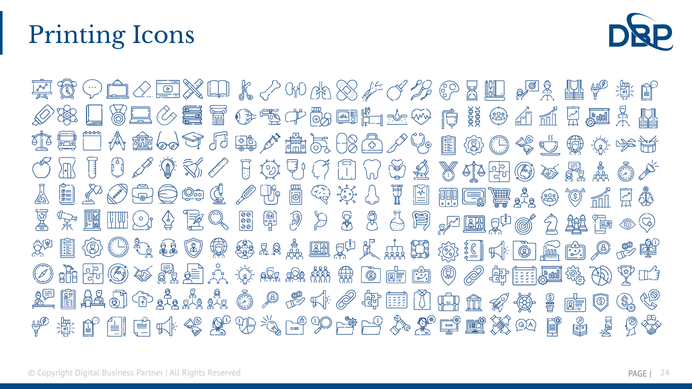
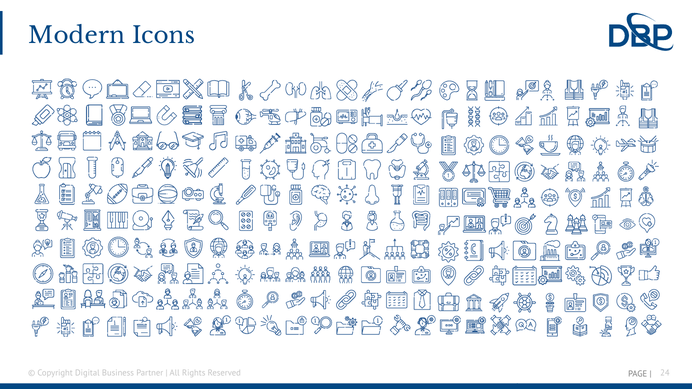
Printing: Printing -> Modern (77, 35)
